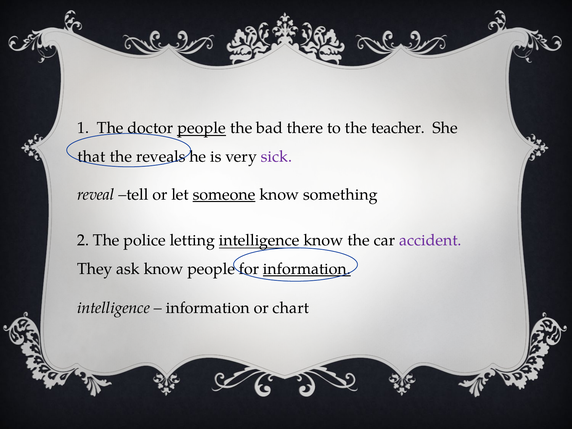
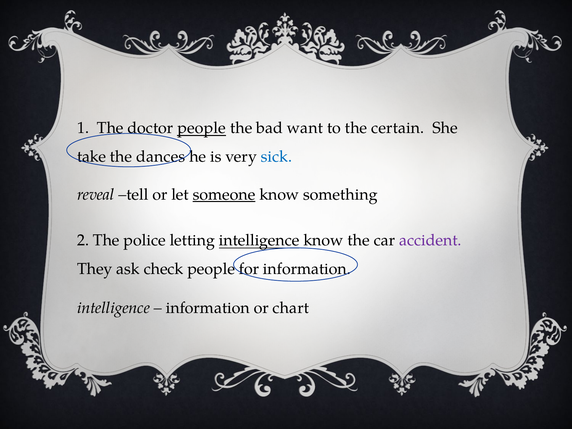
there: there -> want (305, 128)
teacher: teacher -> certain (398, 128)
that: that -> take (92, 156)
reveals: reveals -> dances (161, 156)
sick colour: purple -> blue (276, 156)
ask know: know -> check (164, 269)
information underline: present -> none (307, 269)
